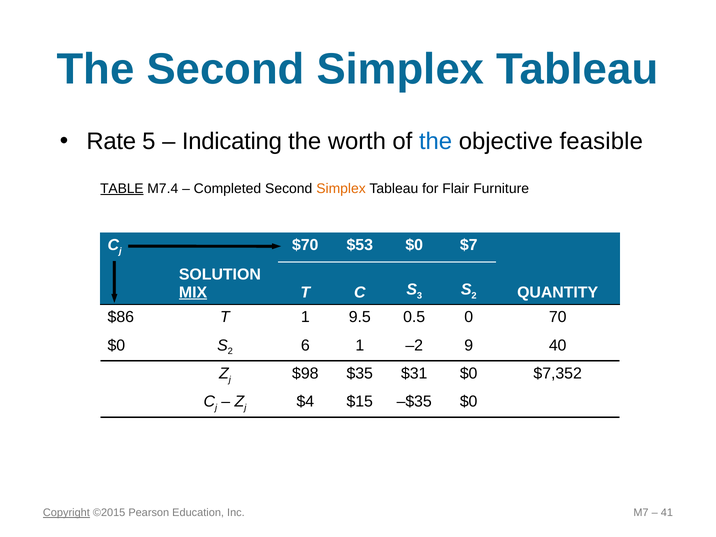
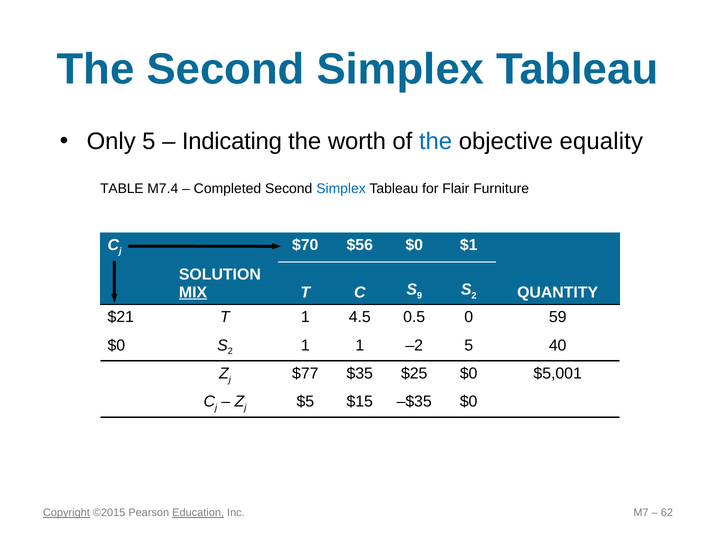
Rate: Rate -> Only (111, 142)
feasible: feasible -> equality (601, 142)
TABLE underline: present -> none (122, 188)
Simplex colour: orange -> blue (341, 188)
$53: $53 -> $56 (360, 245)
$7: $7 -> $1 (469, 245)
3: 3 -> 9 (420, 296)
$86: $86 -> $21 (121, 317)
9.5: 9.5 -> 4.5 (360, 317)
70: 70 -> 59 (558, 317)
6: 6 -> 1 (305, 345)
–2 9: 9 -> 5 (469, 345)
$98: $98 -> $77 (305, 373)
$31: $31 -> $25 (414, 373)
$7,352: $7,352 -> $5,001 (558, 373)
$4: $4 -> $5 (305, 402)
Education underline: none -> present (198, 513)
41: 41 -> 62 (667, 513)
